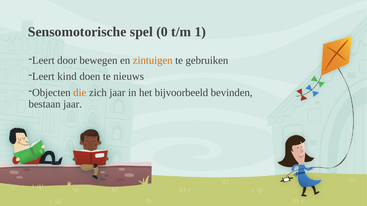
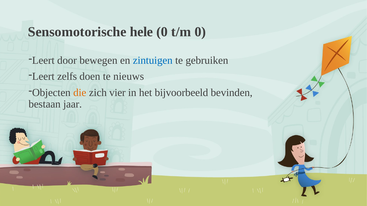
spel: spel -> hele (141, 32)
t/m 1: 1 -> 0 (200, 32)
zintuigen colour: orange -> blue (153, 60)
kind: kind -> zelfs (67, 77)
zich jaar: jaar -> vier (117, 93)
